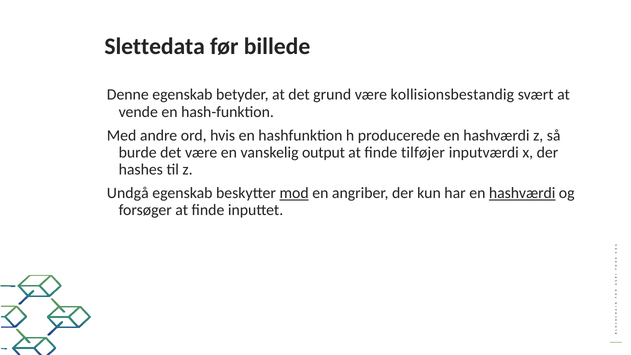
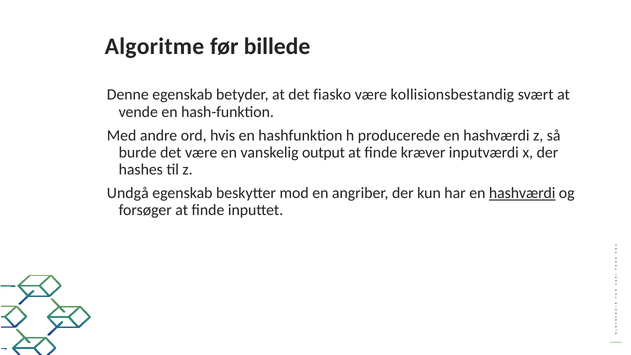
Slettedata: Slettedata -> Algoritme (154, 46)
grund: grund -> fiasko (332, 95)
tilføjer: tilføjer -> kræver (423, 152)
mod underline: present -> none (294, 193)
